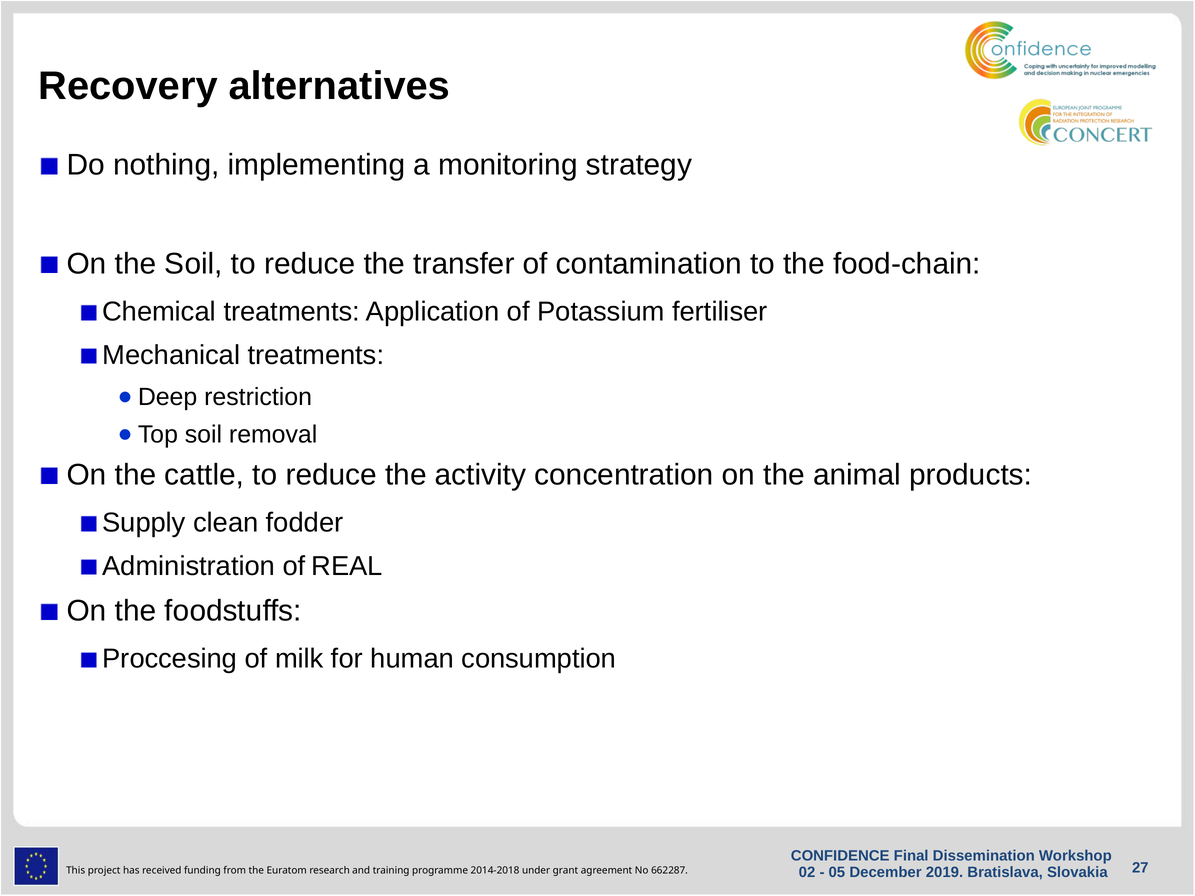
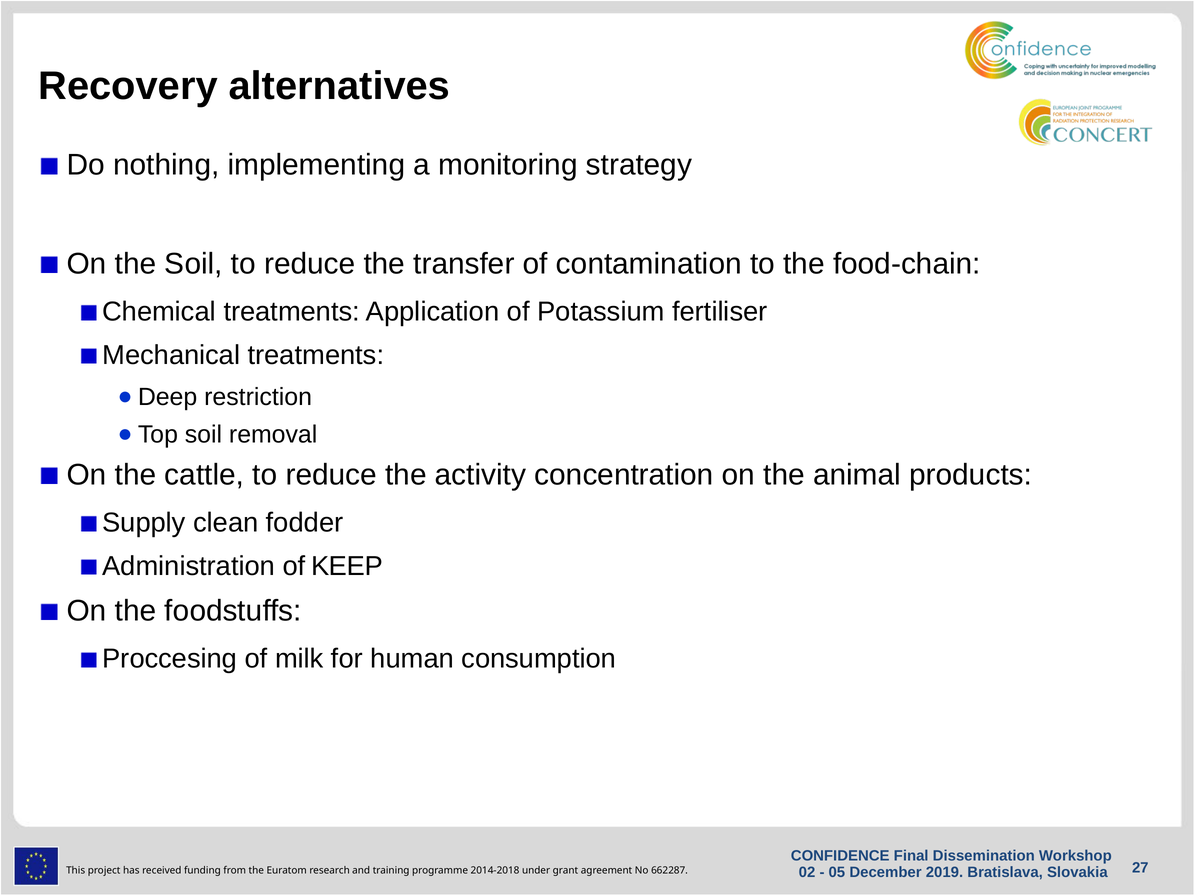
REAL: REAL -> KEEP (347, 566)
